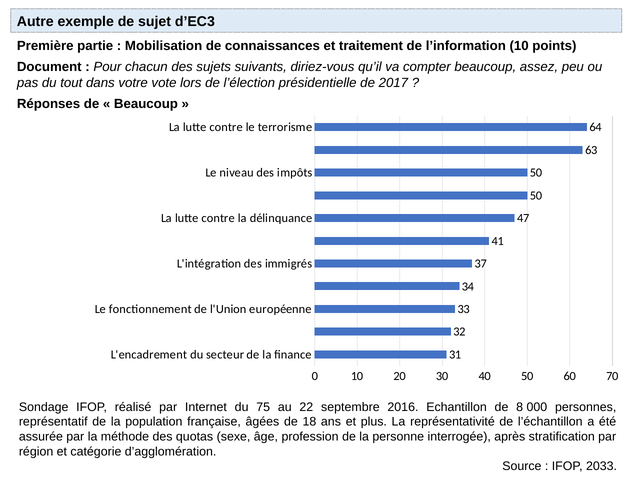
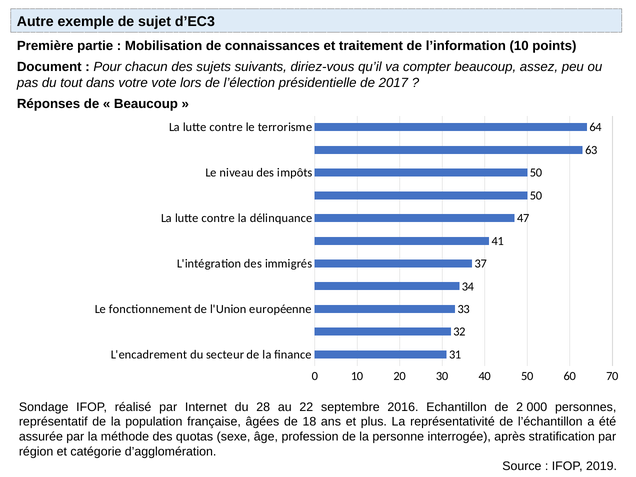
75: 75 -> 28 (263, 407)
8: 8 -> 2 (520, 407)
2033: 2033 -> 2019 (602, 466)
